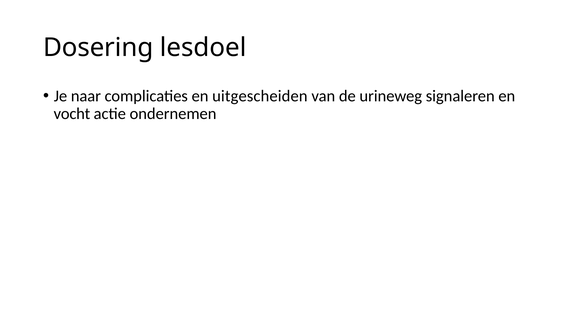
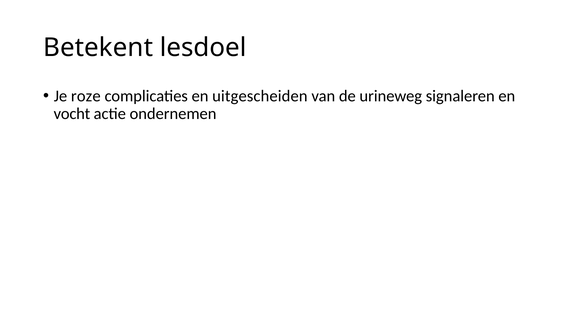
Dosering: Dosering -> Betekent (98, 48)
naar: naar -> roze (86, 96)
